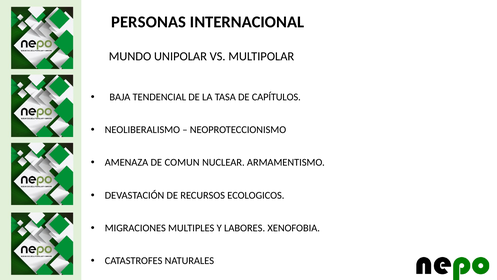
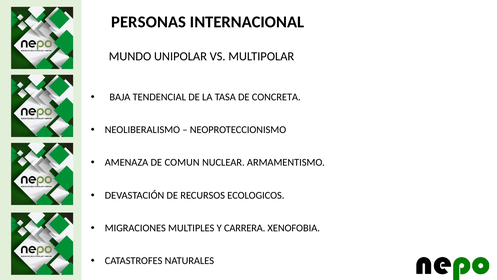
CAPÍTULOS: CAPÍTULOS -> CONCRETA (276, 97)
LABORES: LABORES -> CARRERA (245, 228)
